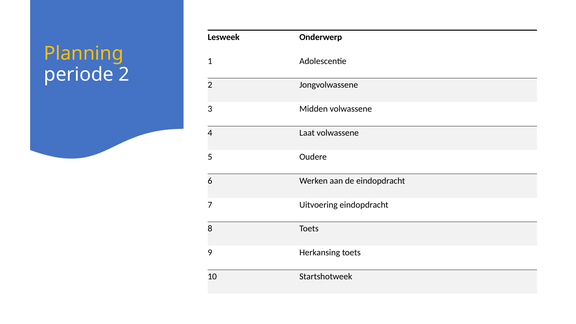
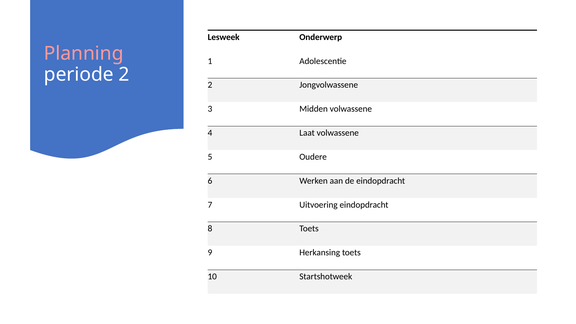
Planning colour: yellow -> pink (84, 54)
